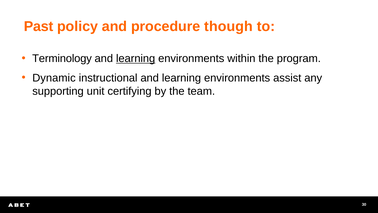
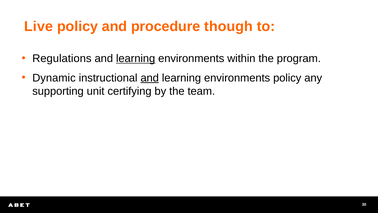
Past: Past -> Live (39, 26)
Terminology: Terminology -> Regulations (62, 58)
and underline: none -> present (150, 78)
environments assist: assist -> policy (287, 78)
